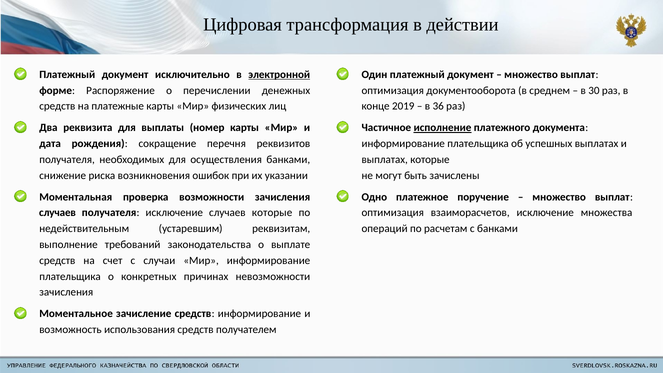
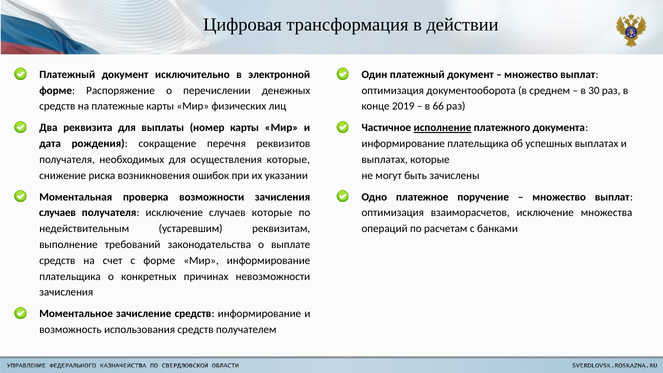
электронной underline: present -> none (279, 75)
36: 36 -> 66 (438, 106)
осуществления банками: банками -> которые (288, 160)
с случаи: случаи -> форме (159, 260)
